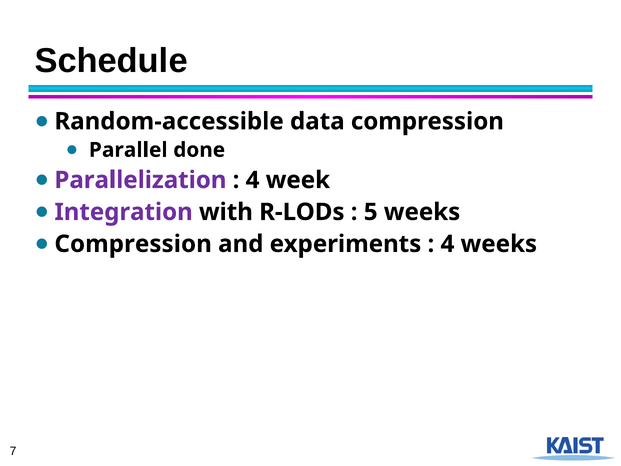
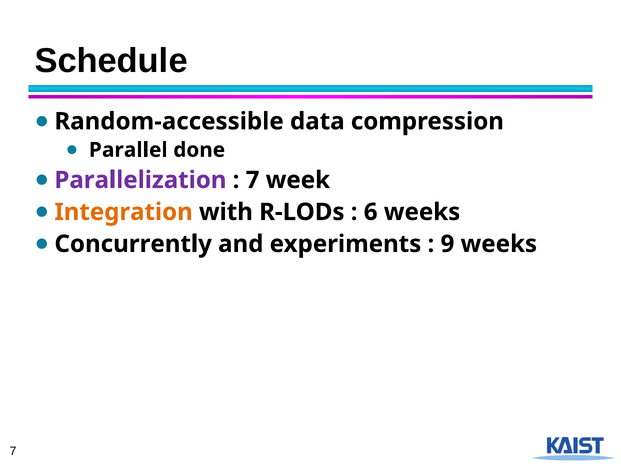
4: 4 -> 7 (253, 180)
Integration colour: purple -> orange (124, 212)
5: 5 -> 6 (371, 212)
Compression: Compression -> Concurrently (133, 244)
4: 4 -> 9 (447, 244)
